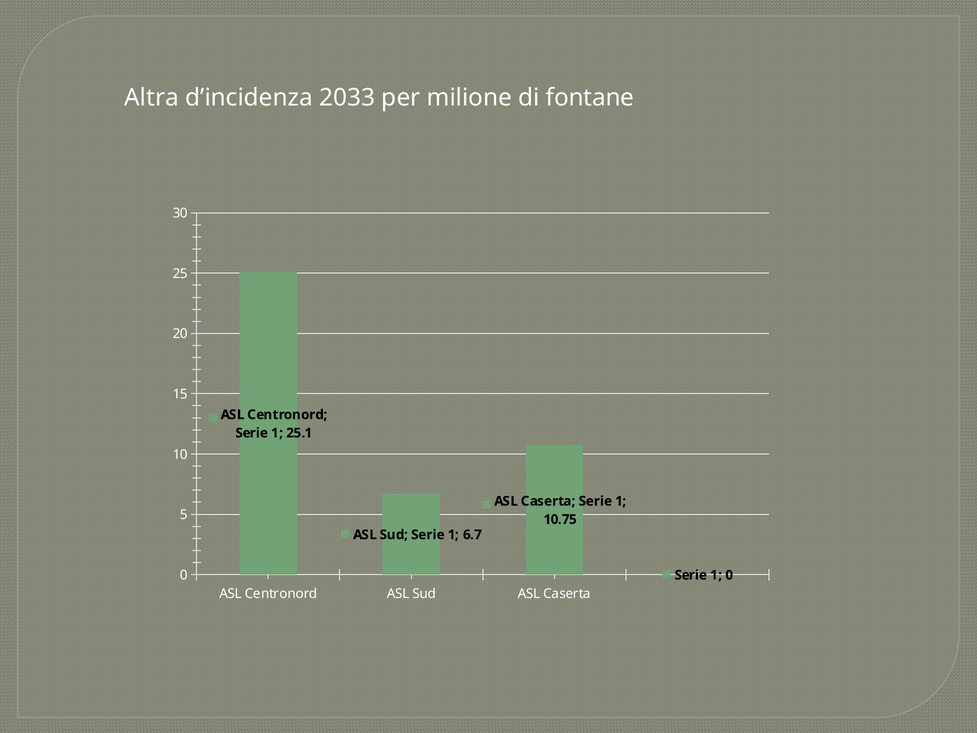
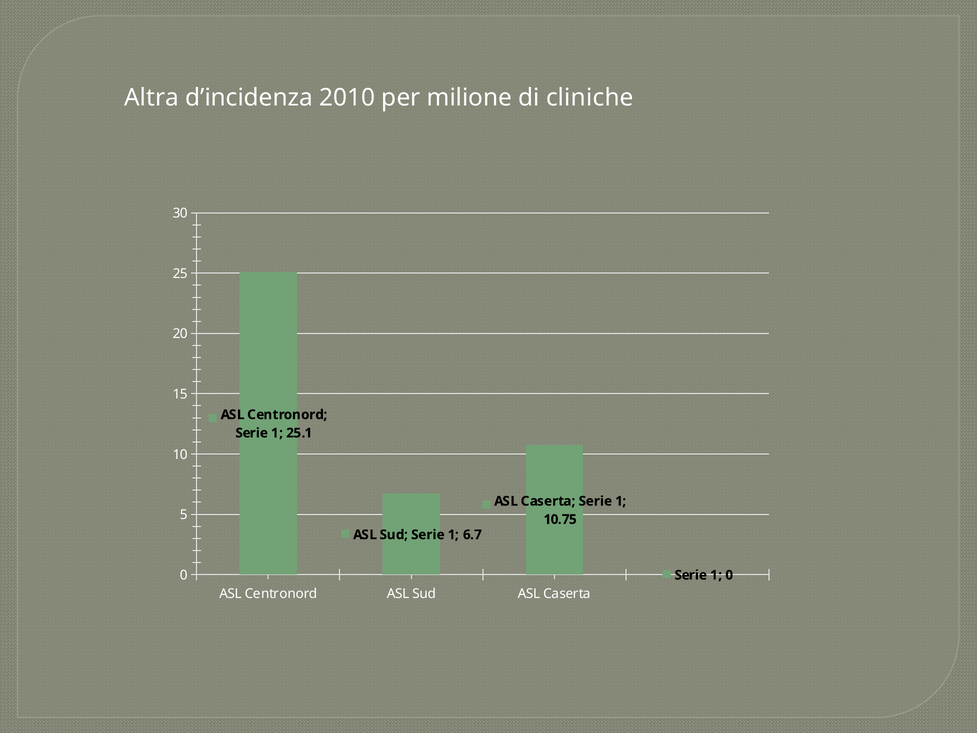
2033: 2033 -> 2010 (347, 97)
fontane: fontane -> cliniche (590, 97)
